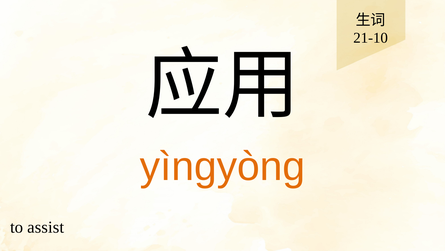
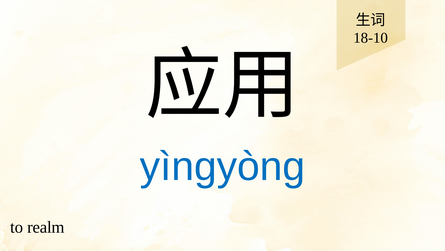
21-10: 21-10 -> 18-10 (371, 38)
yìngyòng colour: orange -> blue (222, 166)
assist: assist -> realm (46, 227)
